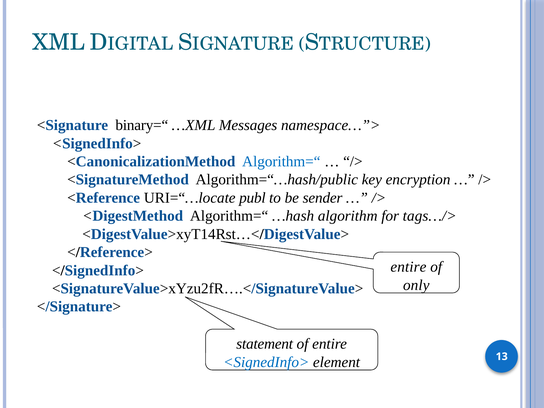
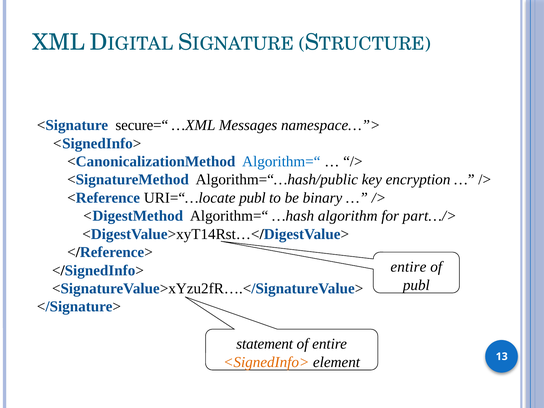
binary=“: binary=“ -> secure=“ (142, 125)
sender: sender -> binary (322, 198)
tags…/>: tags…/> -> part…/> (430, 216)
only: only -> publ (416, 285)
<SignedInfo> colour: blue -> orange (266, 362)
